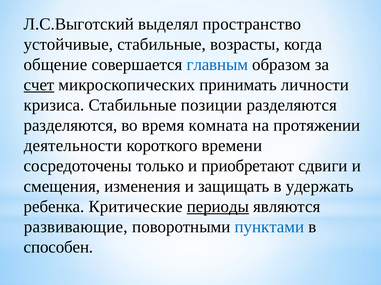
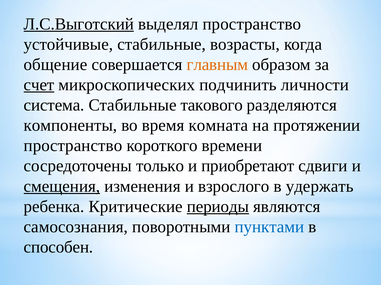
Л.С.Выготский underline: none -> present (79, 24)
главным colour: blue -> orange (217, 65)
принимать: принимать -> подчинить (238, 85)
кризиса: кризиса -> система (54, 105)
позиции: позиции -> такового (212, 105)
разделяются: разделяются -> компоненты (70, 126)
деятельности: деятельности -> пространство (73, 146)
смещения underline: none -> present (62, 187)
защищать: защищать -> взрослого (234, 187)
развивающие: развивающие -> самосознания (76, 227)
